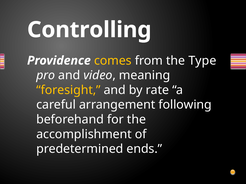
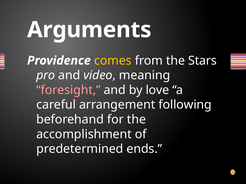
Controlling: Controlling -> Arguments (89, 30)
Type: Type -> Stars (203, 61)
foresight colour: yellow -> pink (68, 90)
rate: rate -> love (157, 90)
